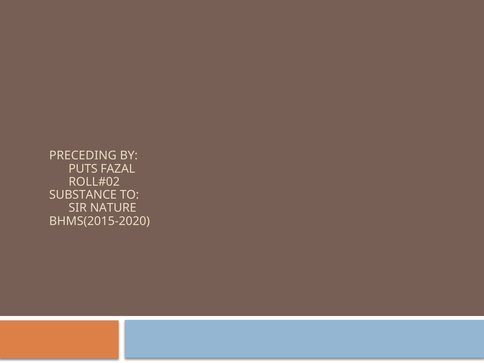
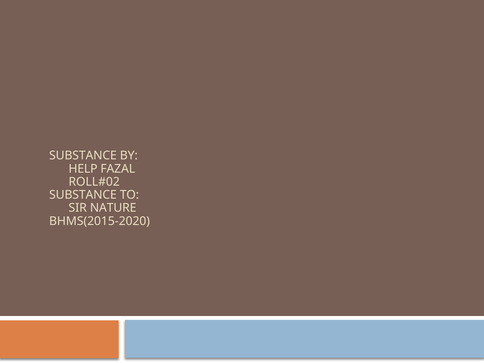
PRECEDING: PRECEDING -> SUBSTANCE (83, 156)
PUTS: PUTS -> HELP (83, 169)
